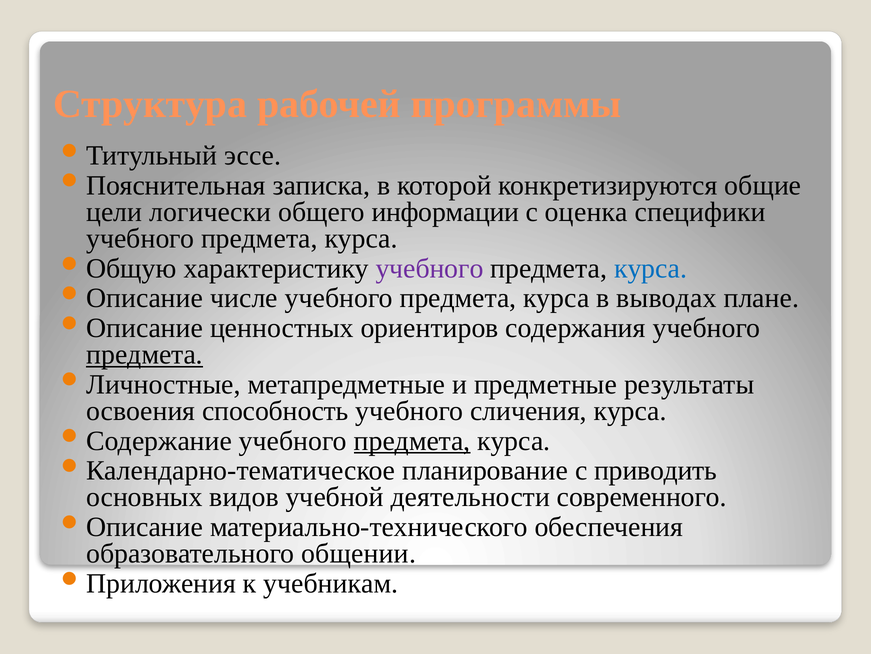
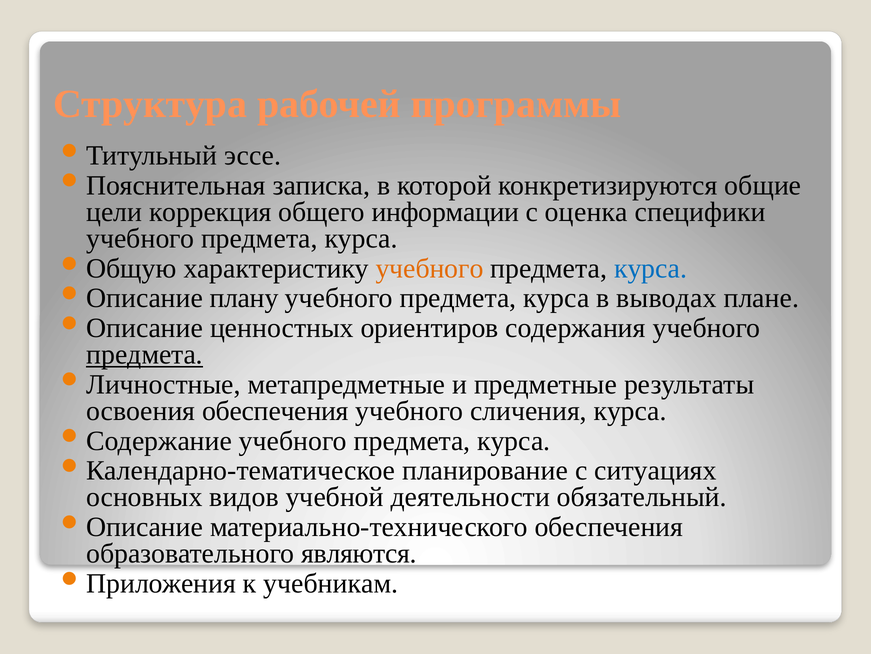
логически: логически -> коррекция (210, 212)
учебного colour: purple -> orange (429, 268)
числе: числе -> плану (244, 298)
освоения способность: способность -> обеспечения (275, 411)
предмета underline: present -> none (412, 440)
приводить: приводить -> ситуациях (656, 470)
современного: современного -> обязательный (642, 497)
общении: общении -> являются (359, 553)
